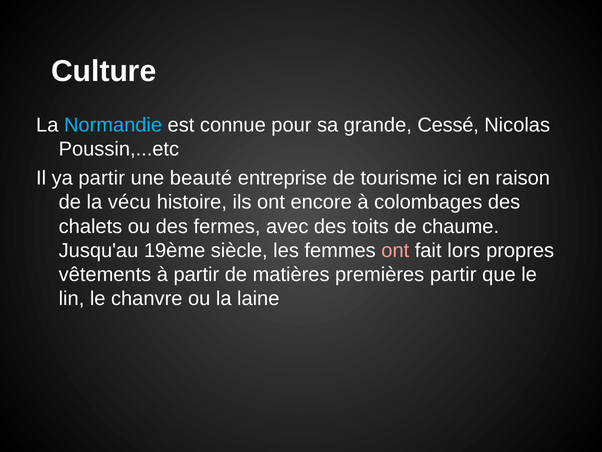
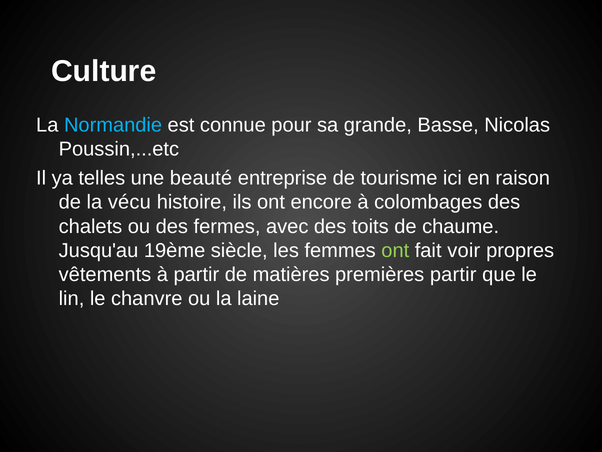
Cessé: Cessé -> Basse (448, 125)
ya partir: partir -> telles (102, 178)
ont colour: pink -> light green (395, 250)
lors: lors -> voir (464, 250)
